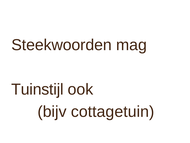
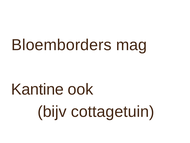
Steekwoorden: Steekwoorden -> Bloemborders (61, 45)
Tuinstijl: Tuinstijl -> Kantine (37, 89)
